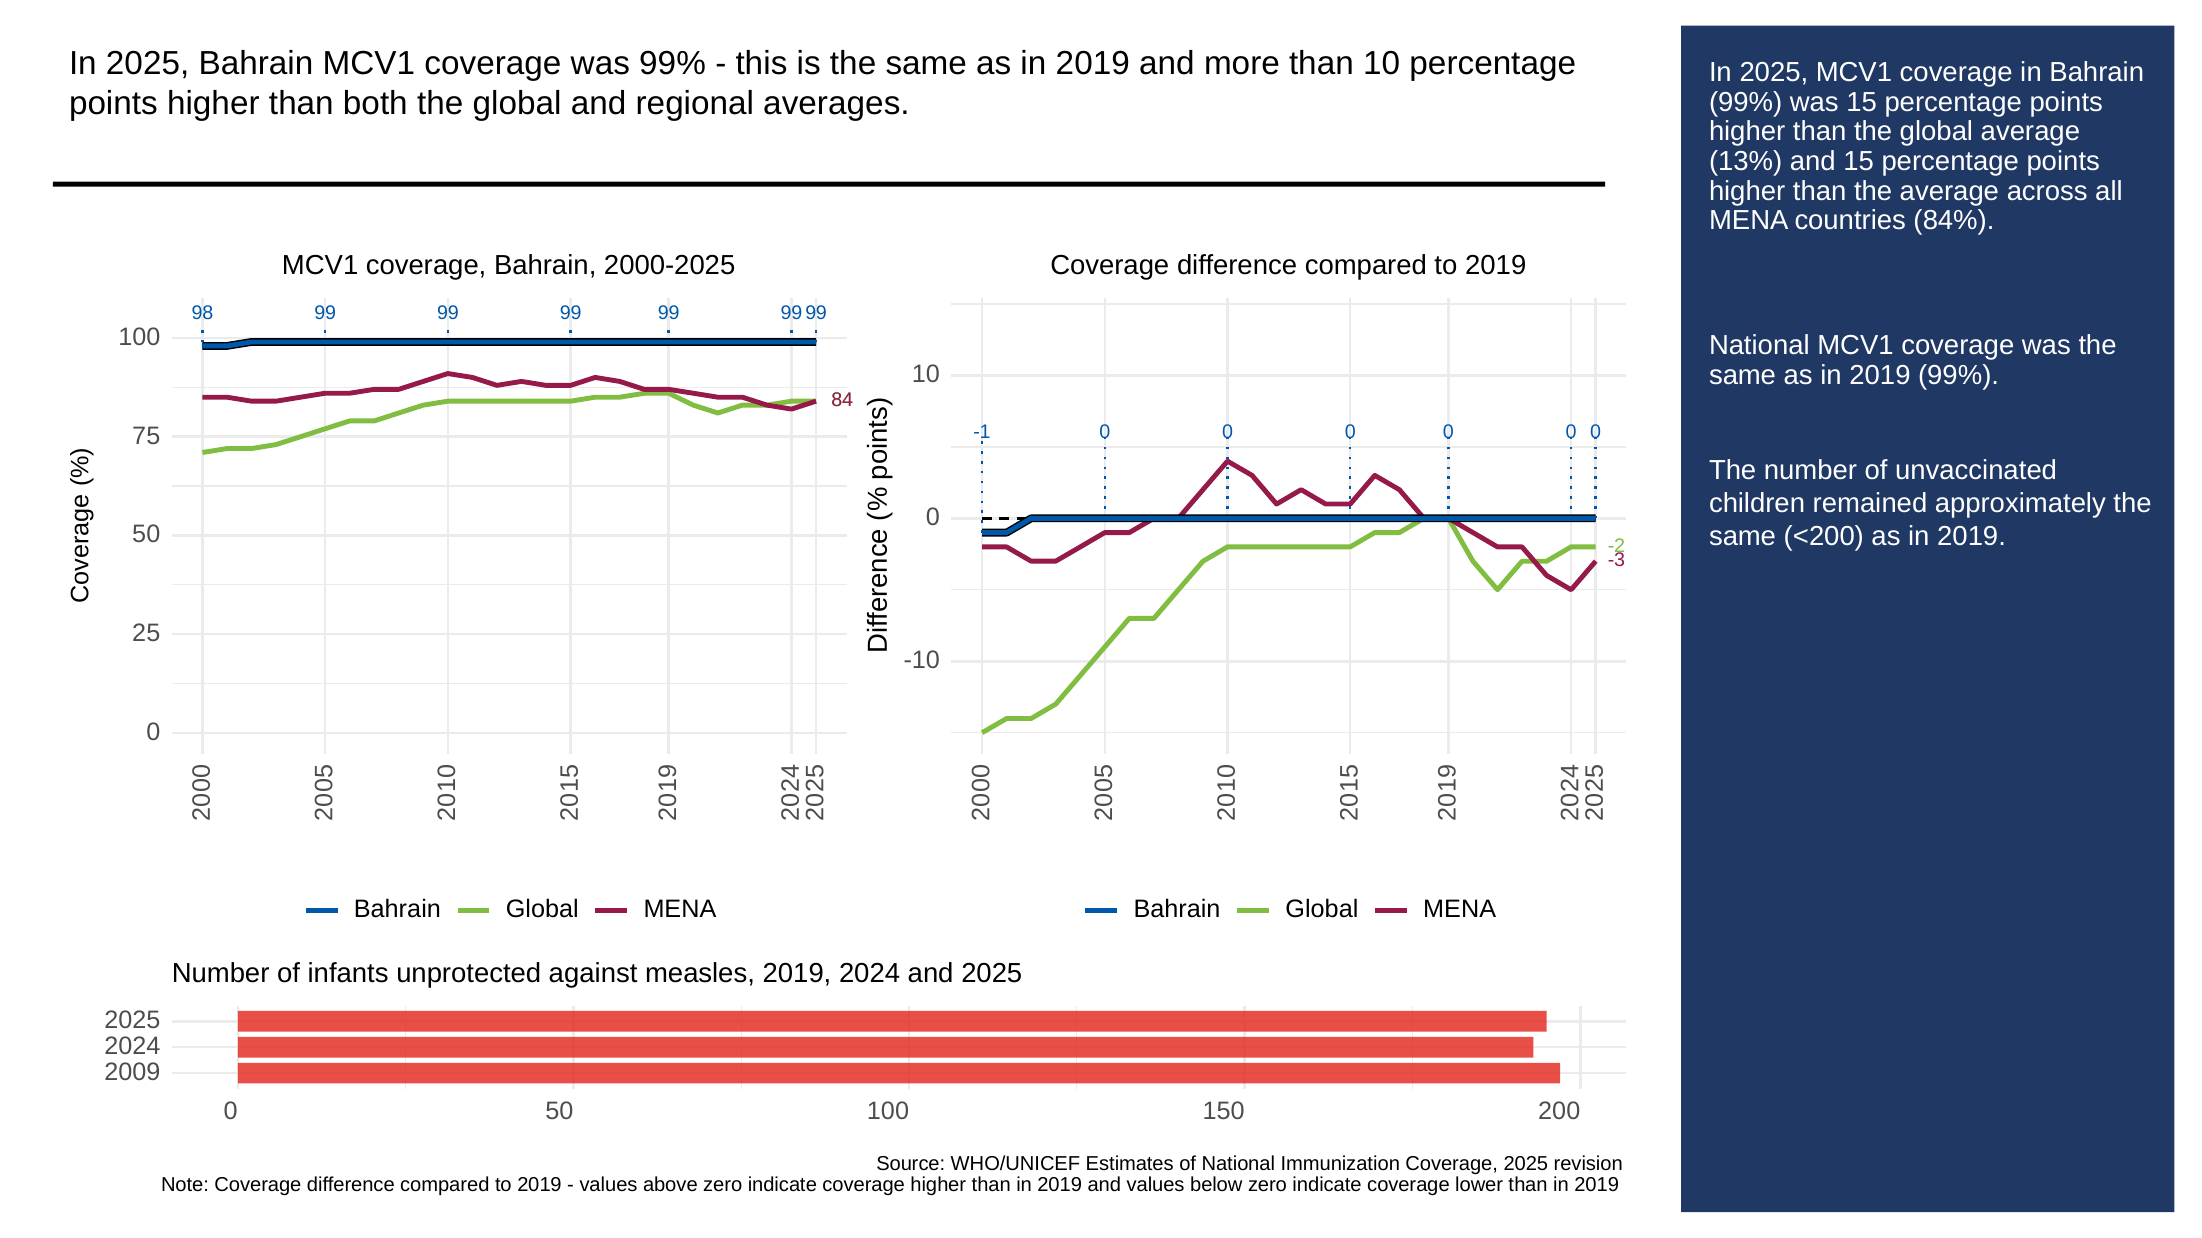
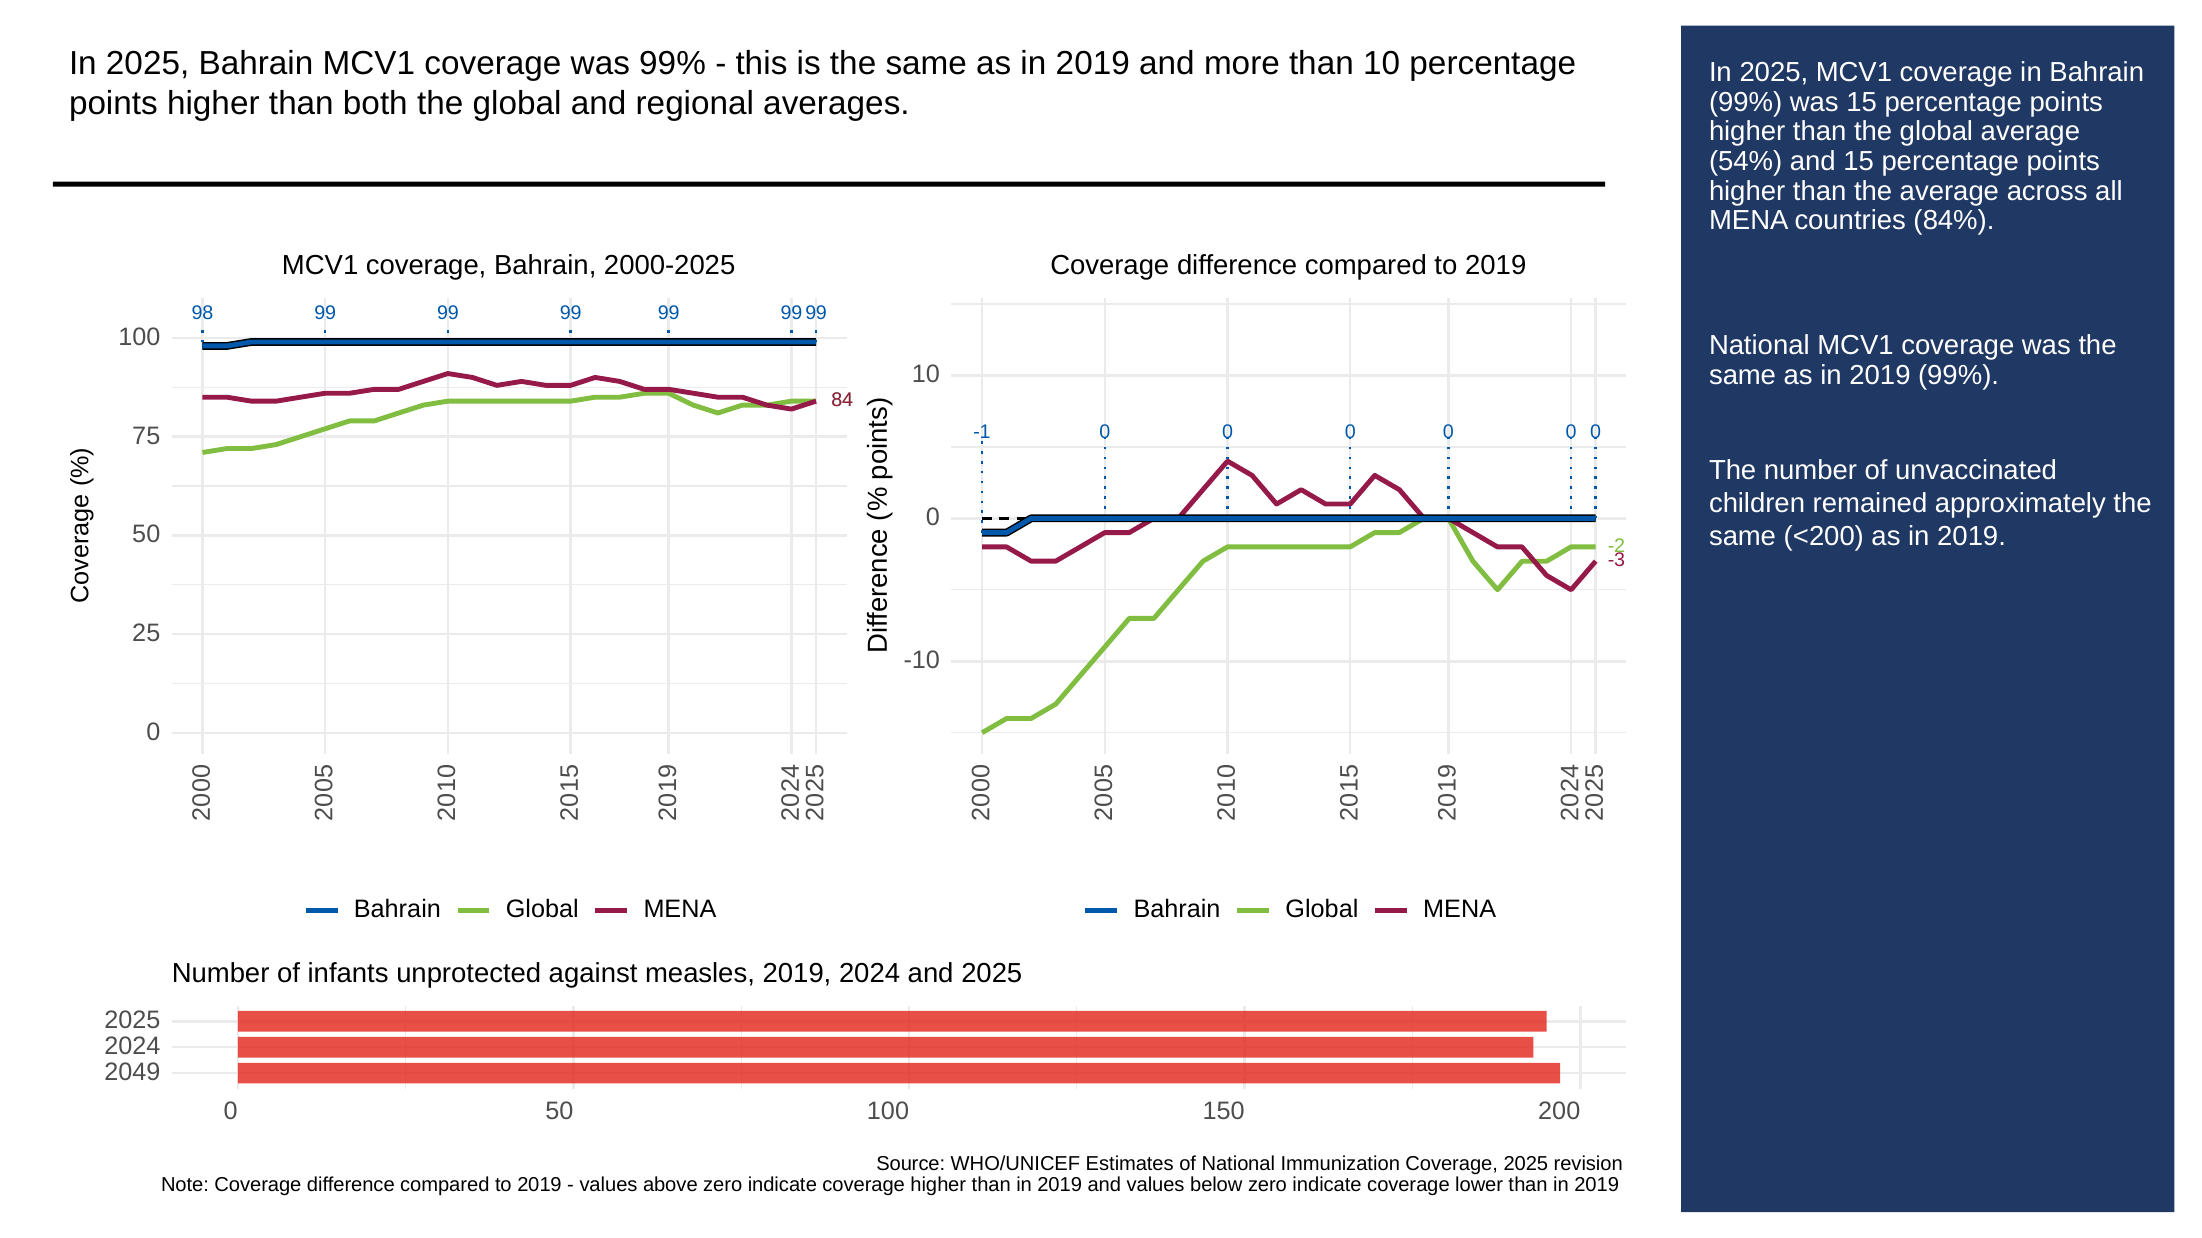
13%: 13% -> 54% (1746, 162)
2009: 2009 -> 2049 (132, 1073)
